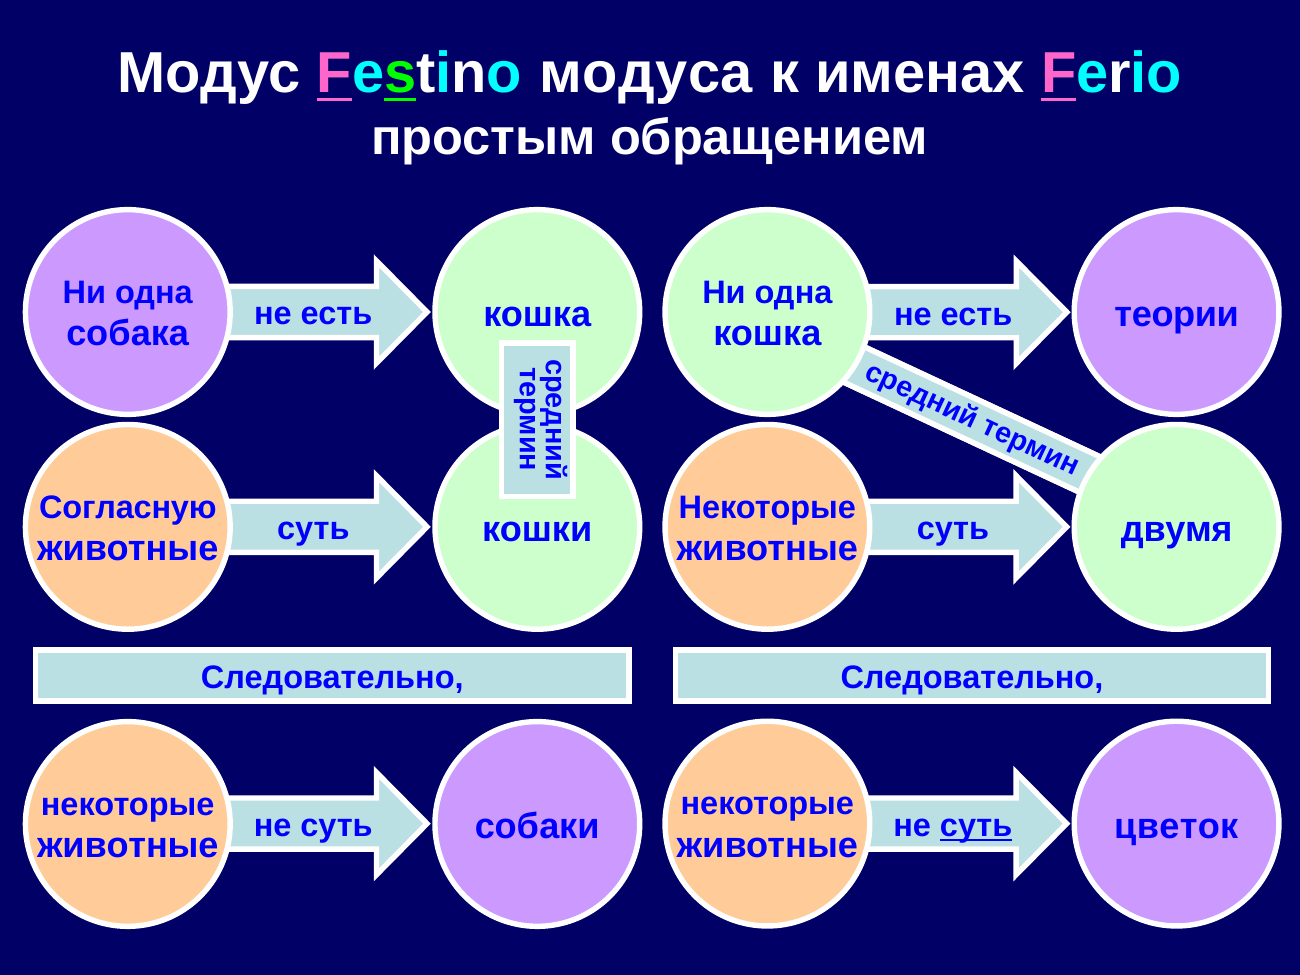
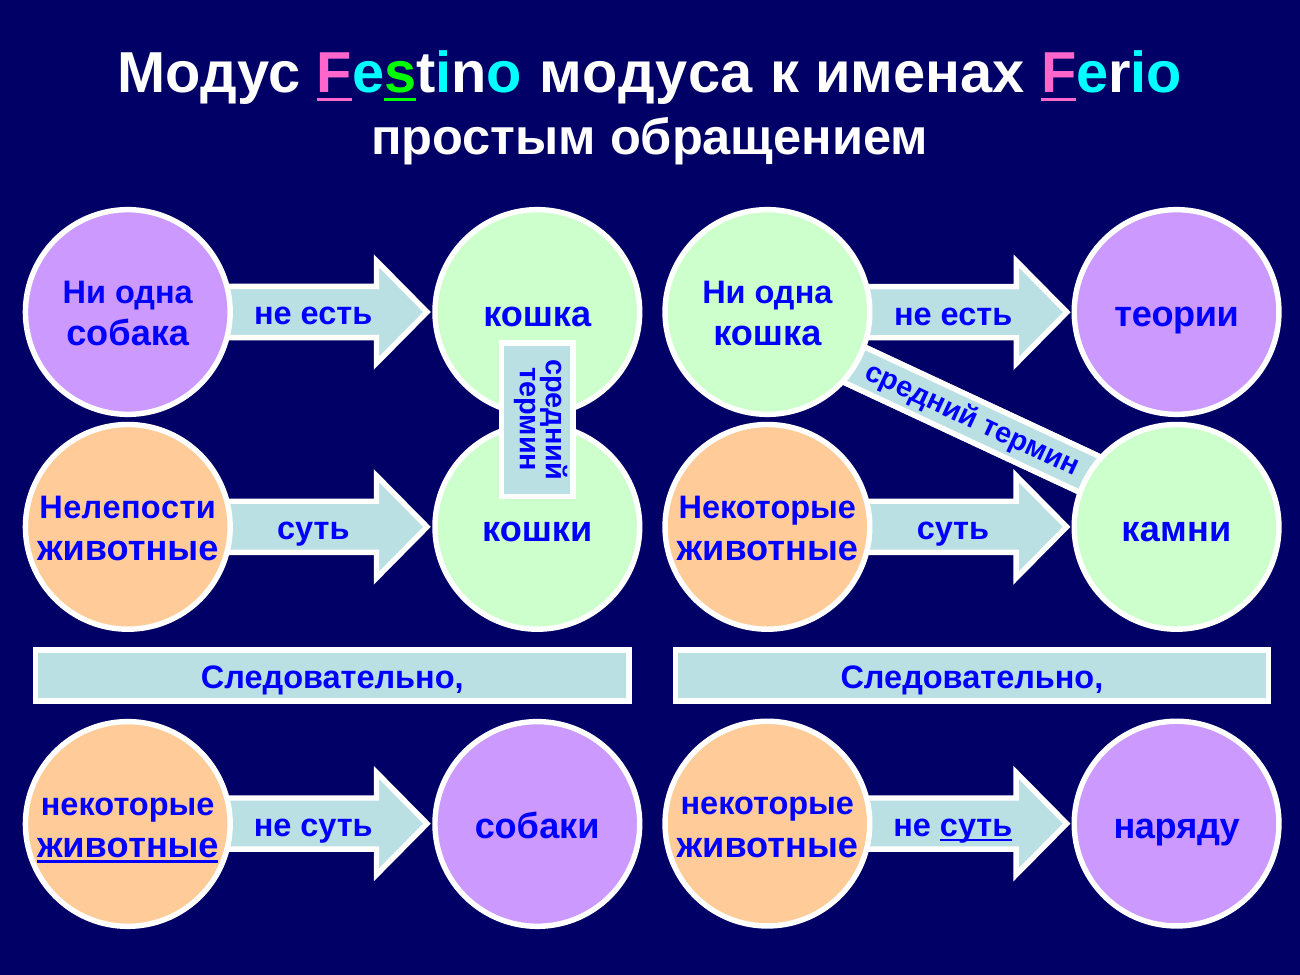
Согласную: Согласную -> Нелепости (128, 507)
двумя: двумя -> камни (1176, 529)
цветок: цветок -> наряду (1177, 826)
животные underline: none -> present (128, 846)
